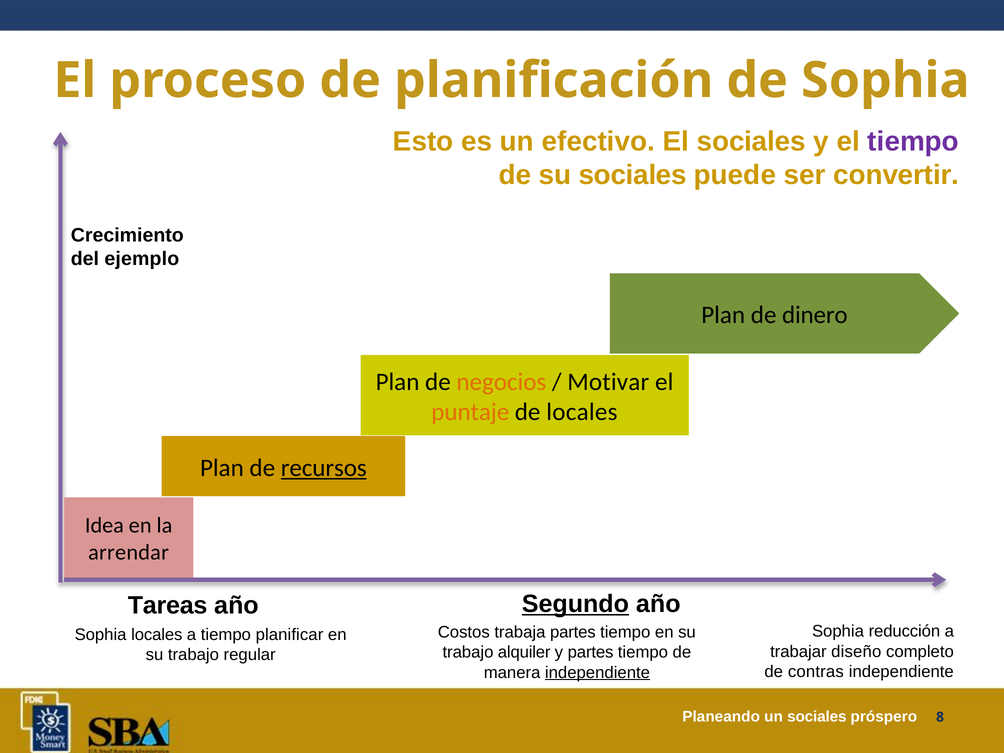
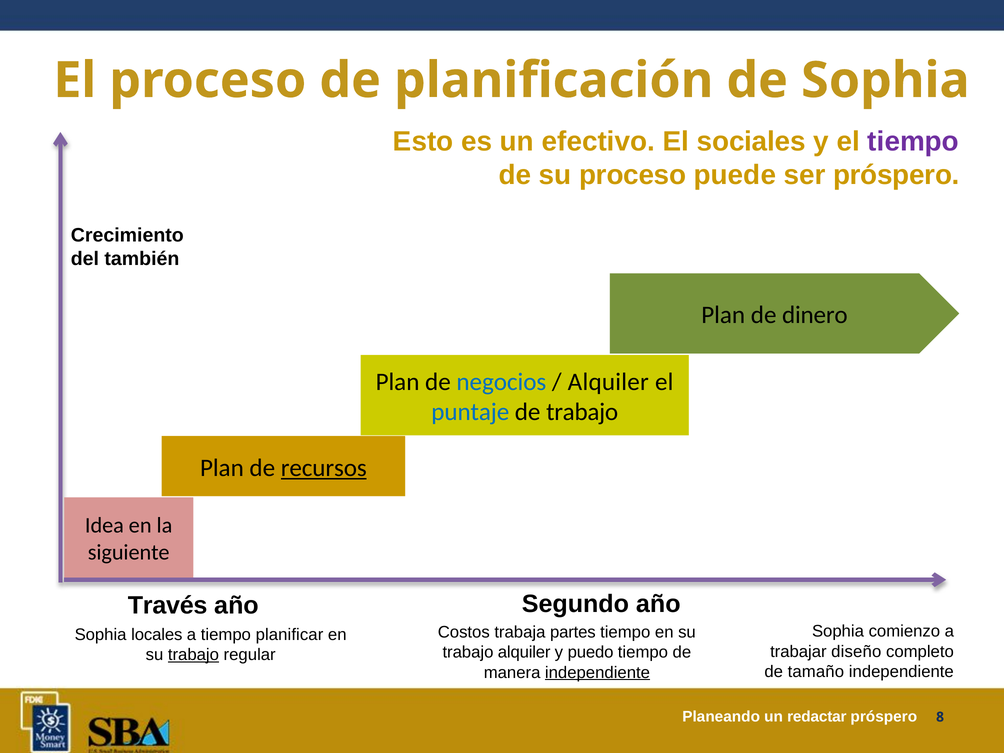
su sociales: sociales -> proceso (633, 175)
ser convertir: convertir -> próspero (896, 175)
ejemplo: ejemplo -> también (142, 259)
negocios colour: orange -> blue (501, 382)
Motivar: Motivar -> Alquiler (608, 382)
puntaje colour: orange -> blue (470, 412)
de locales: locales -> trabajo (582, 412)
arrendar: arrendar -> siguiente (129, 552)
Tareas: Tareas -> Través (168, 605)
Segundo underline: present -> none (575, 604)
reducción: reducción -> comienzo (904, 631)
y partes: partes -> puedo (591, 652)
trabajo underline: none -> present (193, 655)
contras: contras -> tamaño (816, 672)
un sociales: sociales -> redactar (817, 717)
